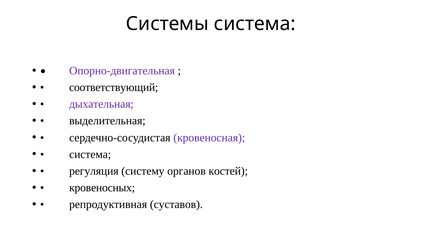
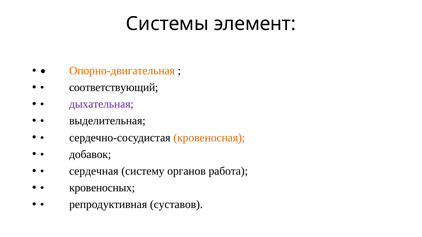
Системы система: система -> элемент (255, 24)
Опорно-двигательная colour: purple -> orange (122, 71)
кровеносная colour: purple -> orange (209, 138)
система: система -> добавок (90, 155)
регуляция: регуляция -> сердечная (94, 171)
костей: костей -> работа (228, 171)
